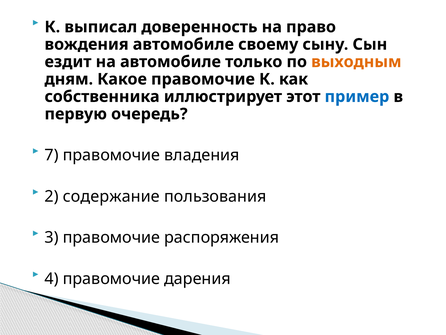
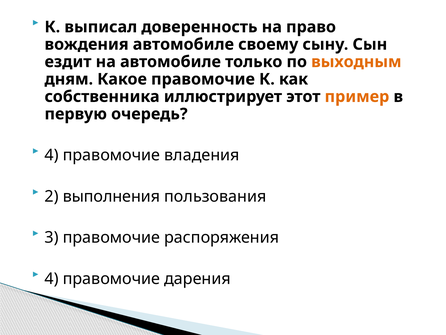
пример colour: blue -> orange (357, 96)
7: 7 -> 4 (52, 155)
содержание: содержание -> выполнения (111, 196)
